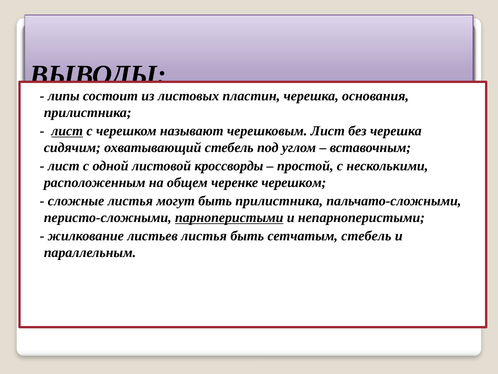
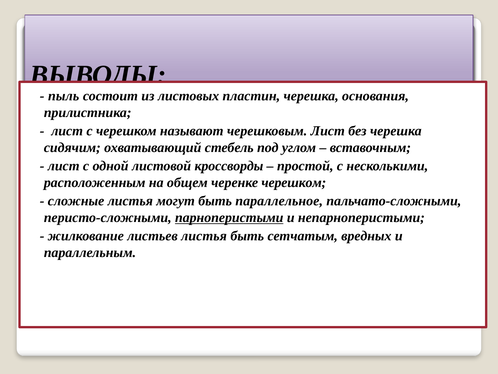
липы: липы -> пыль (64, 96)
лист underline: present -> none (67, 131)
быть прилистника: прилистника -> параллельное (279, 201)
сетчатым стебель: стебель -> вредных (366, 236)
